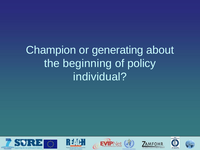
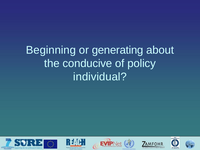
Champion: Champion -> Beginning (51, 50)
beginning: beginning -> conducive (87, 63)
